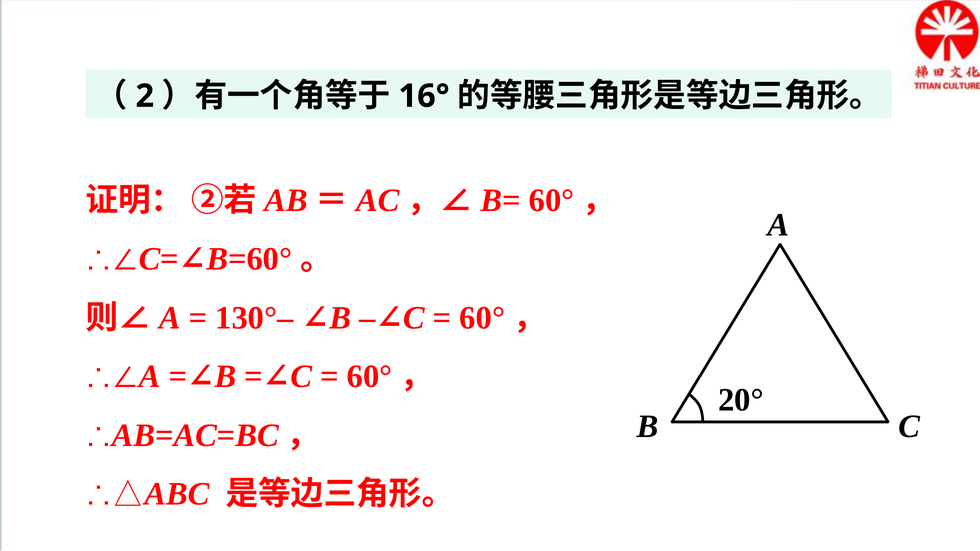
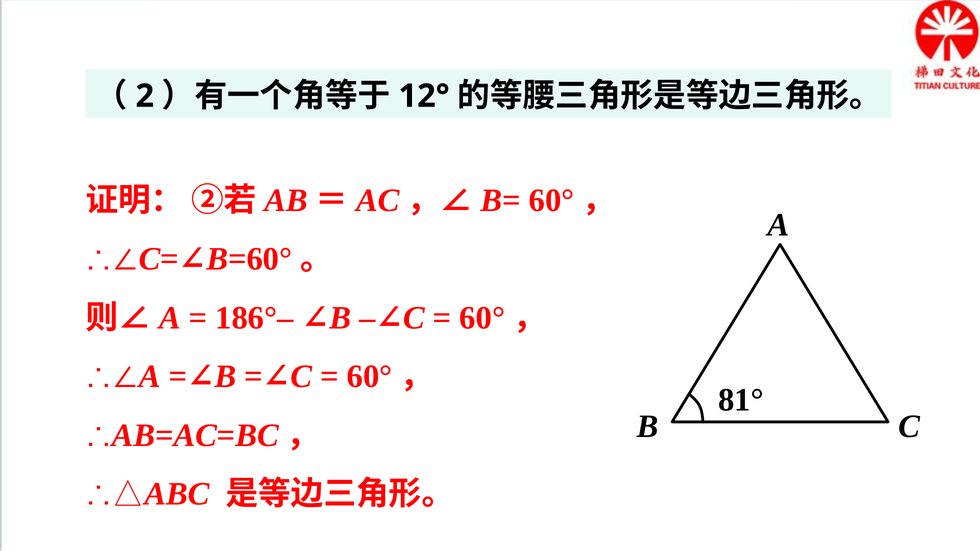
16°: 16° -> 12° (424, 96)
130°–: 130°– -> 186°– (254, 318)
20°: 20° -> 81° (741, 400)
